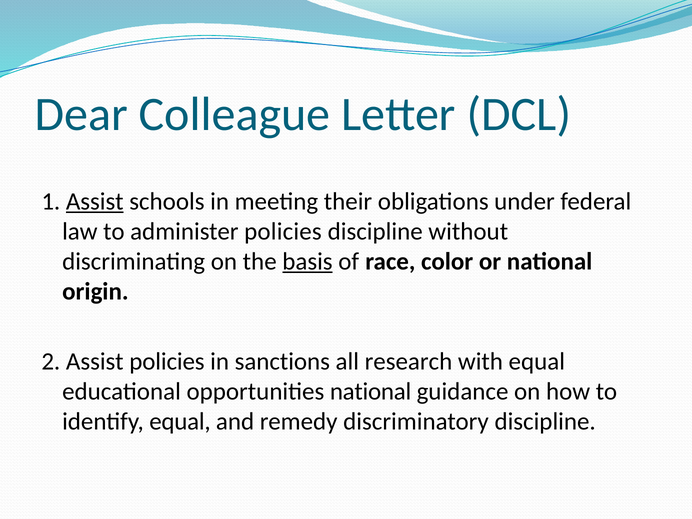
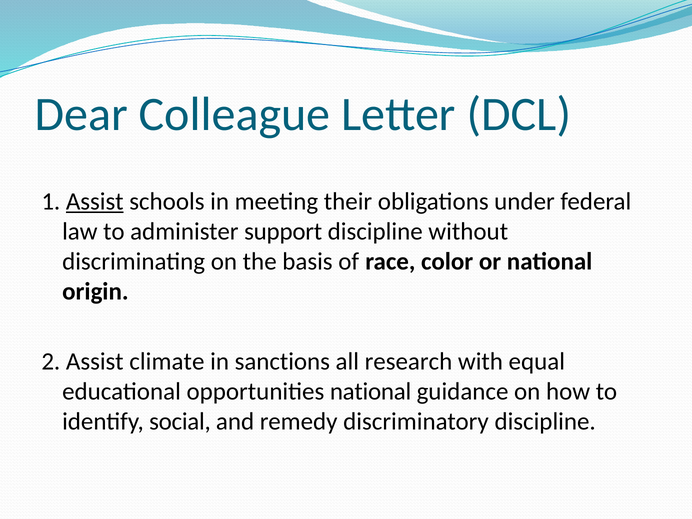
administer policies: policies -> support (283, 232)
basis underline: present -> none (307, 261)
Assist policies: policies -> climate (167, 361)
identify equal: equal -> social (180, 421)
